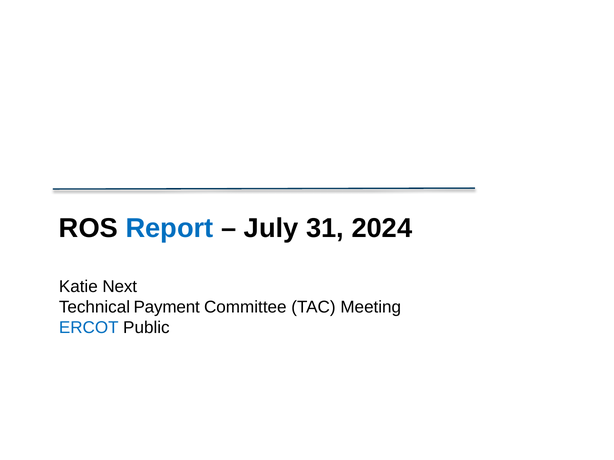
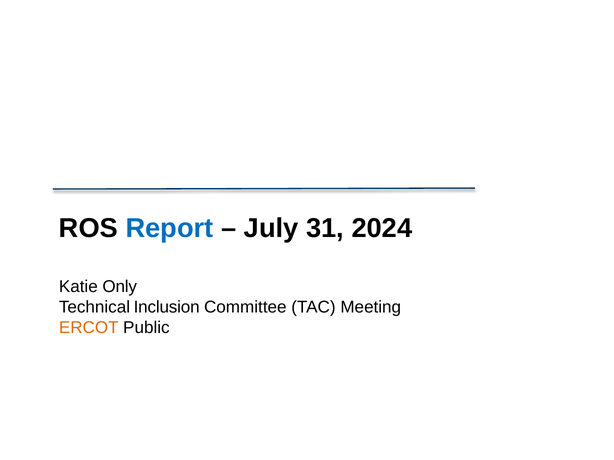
Next: Next -> Only (120, 287)
Payment: Payment -> Inclusion (167, 307)
ERCOT colour: blue -> orange (89, 328)
